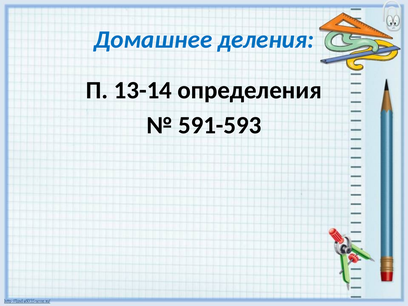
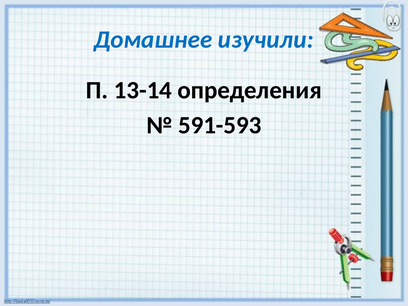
деления: деления -> изучили (266, 39)
